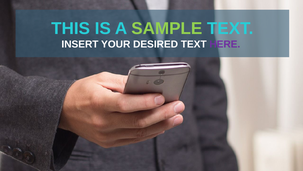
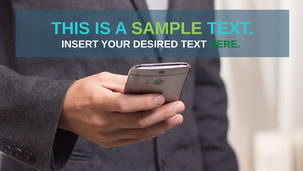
HERE colour: purple -> green (225, 44)
